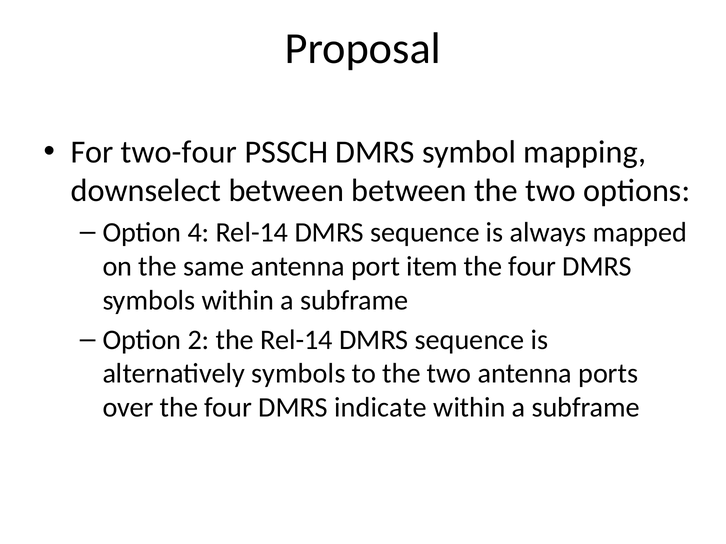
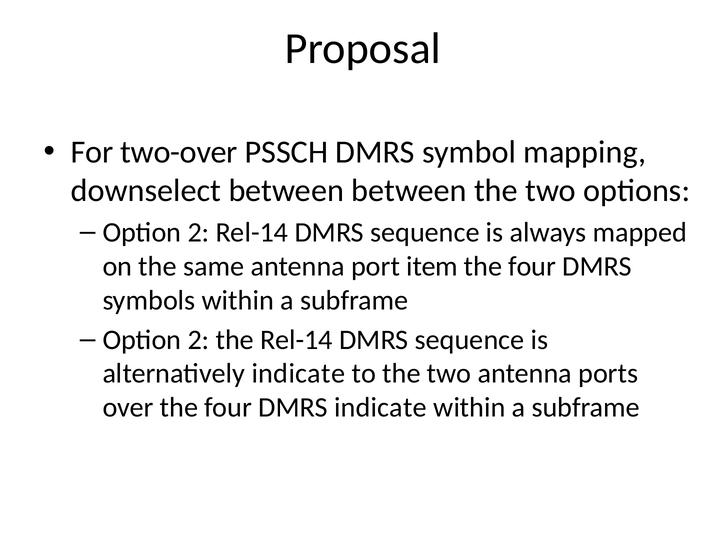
two-four: two-four -> two-over (179, 152)
4: 4 -> 2 (198, 233)
alternatively symbols: symbols -> indicate (298, 374)
